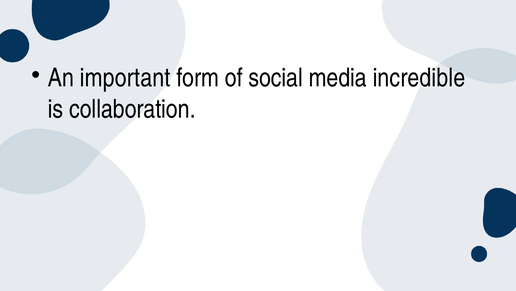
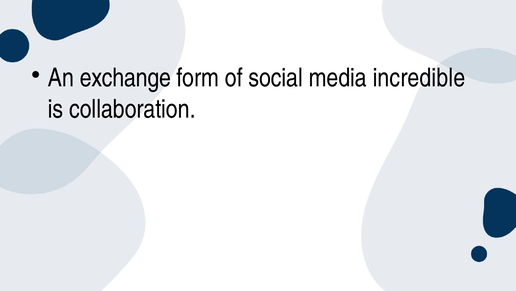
important: important -> exchange (125, 78)
